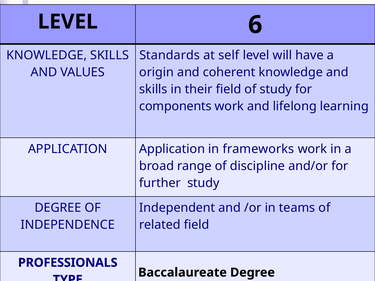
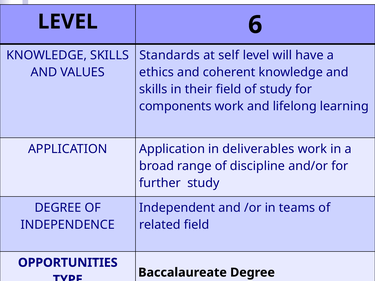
origin: origin -> ethics (157, 72)
frameworks: frameworks -> deliverables (258, 149)
PROFESSIONALS: PROFESSIONALS -> OPPORTUNITIES (68, 263)
